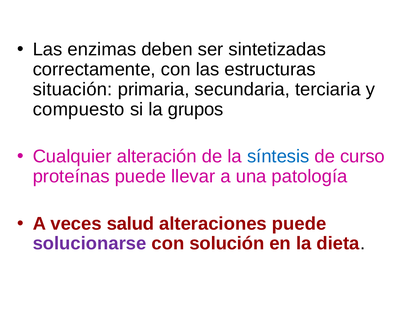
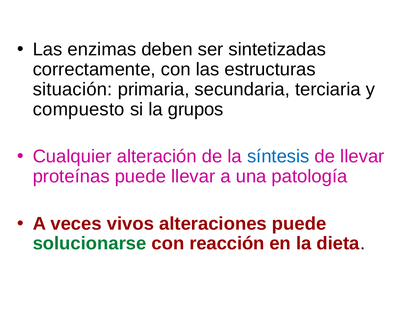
de curso: curso -> llevar (362, 157)
salud: salud -> vivos (130, 224)
solucionarse colour: purple -> green (90, 244)
solución: solución -> reacción (227, 244)
